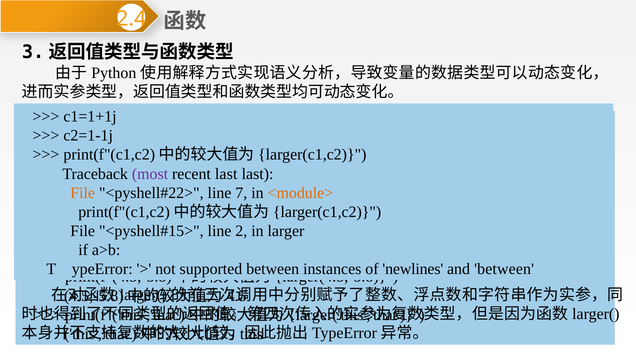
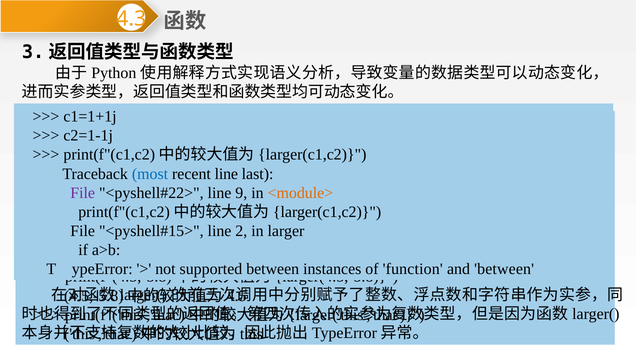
2.4: 2.4 -> 4.3 (131, 19)
most colour: purple -> blue (150, 174)
recent last: last -> line (226, 174)
File colour: orange -> purple (83, 193)
7: 7 -> 9 (241, 193)
newlines: newlines -> function (413, 269)
